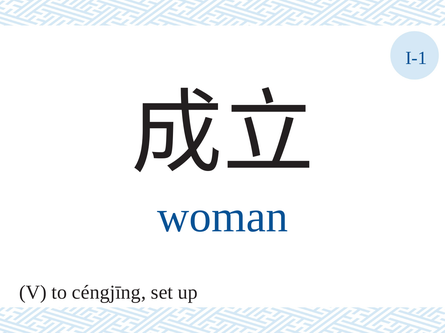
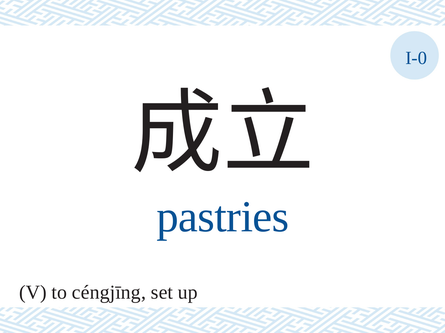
I-1: I-1 -> I-0 (416, 58)
woman: woman -> pastries (223, 217)
